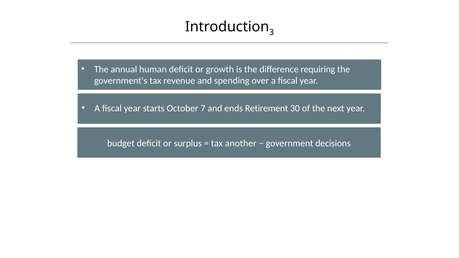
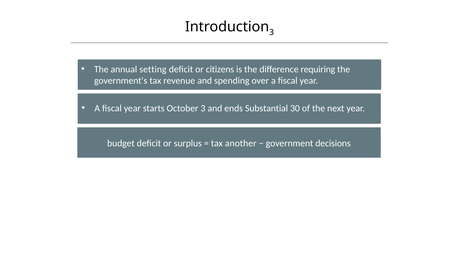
human: human -> setting (153, 69)
growth: growth -> citizens (220, 69)
October 7: 7 -> 3 (203, 108)
Retirement: Retirement -> Substantial (267, 108)
